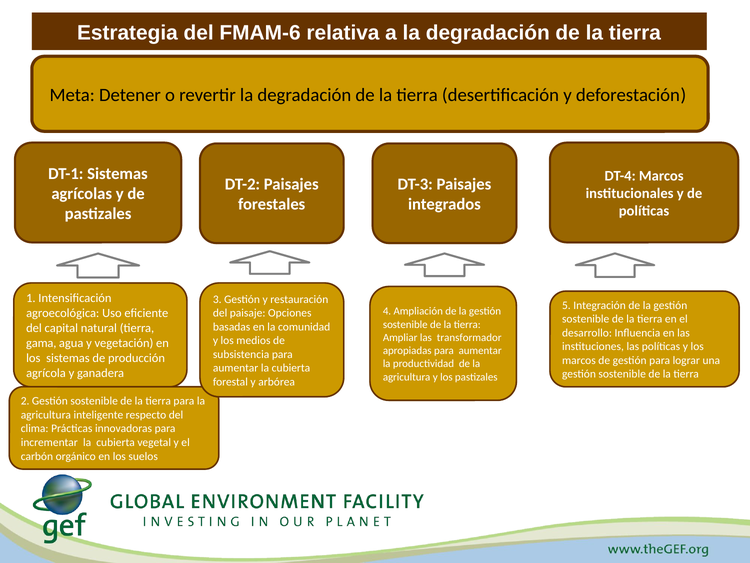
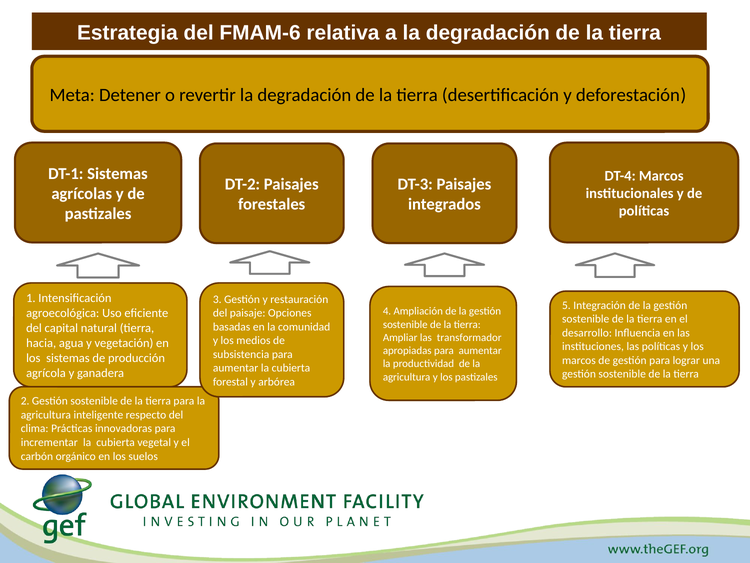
gama: gama -> hacia (41, 343)
